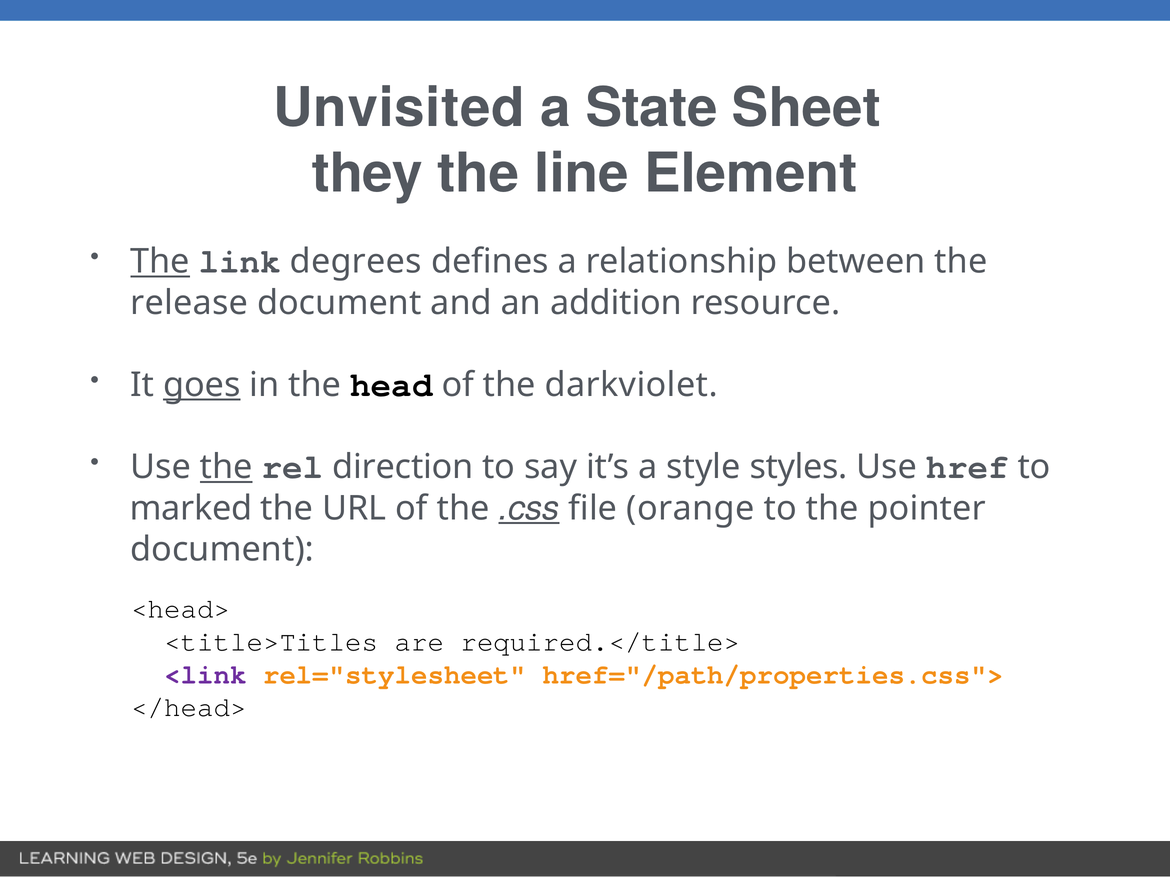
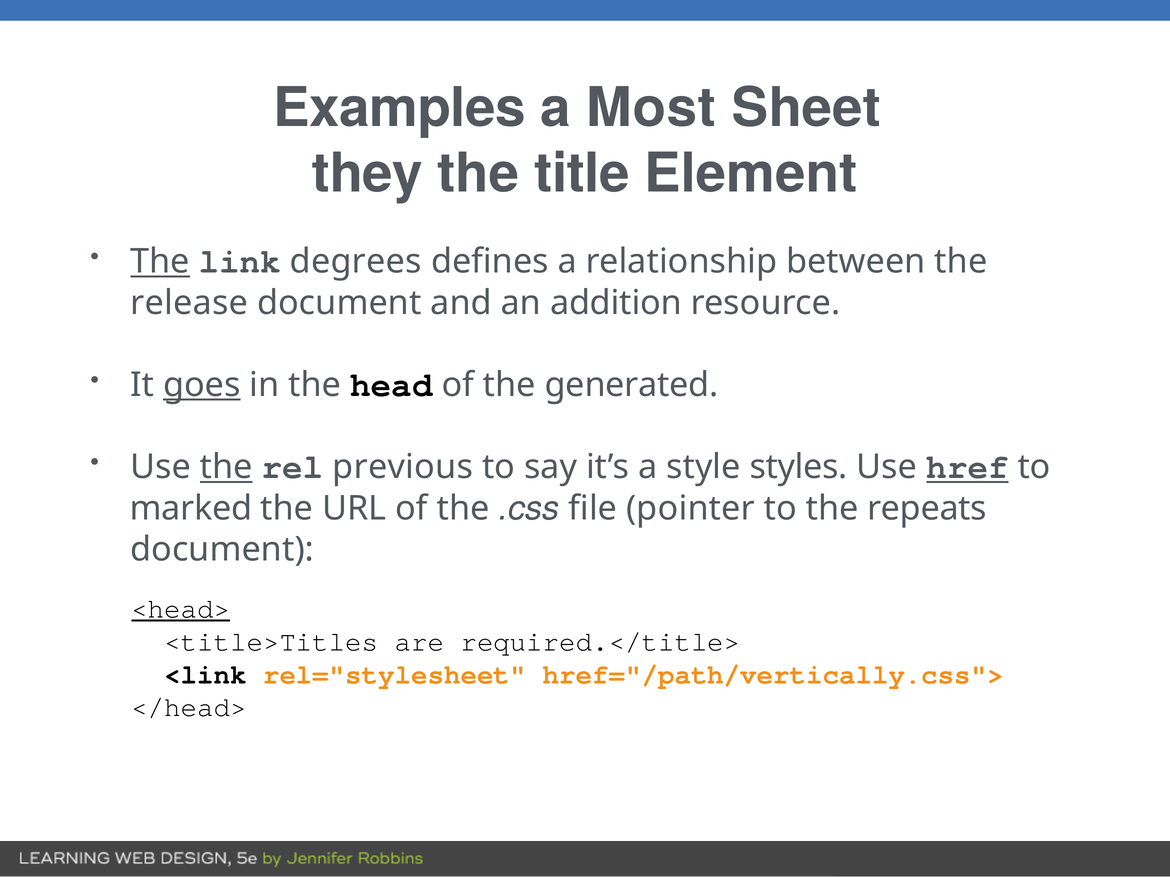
Unvisited: Unvisited -> Examples (399, 108)
State: State -> Most (651, 108)
line: line -> title (582, 174)
darkviolet: darkviolet -> generated (632, 385)
direction: direction -> previous (403, 467)
href underline: none -> present (968, 467)
.css underline: present -> none (529, 509)
orange: orange -> pointer (690, 509)
pointer: pointer -> repeats (927, 509)
<head> underline: none -> present (181, 609)
<link colour: purple -> black (205, 675)
href="/path/properties.css">: href="/path/properties.css"> -> href="/path/vertically.css"> (773, 675)
